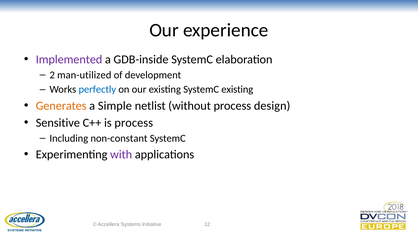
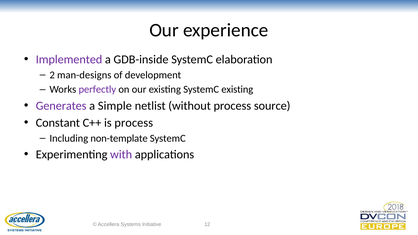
man-utilized: man-utilized -> man-designs (84, 75)
perfectly colour: blue -> purple (97, 90)
Generates colour: orange -> purple (61, 106)
design: design -> source (272, 106)
Sensitive: Sensitive -> Constant (58, 123)
non-constant: non-constant -> non-template (119, 138)
